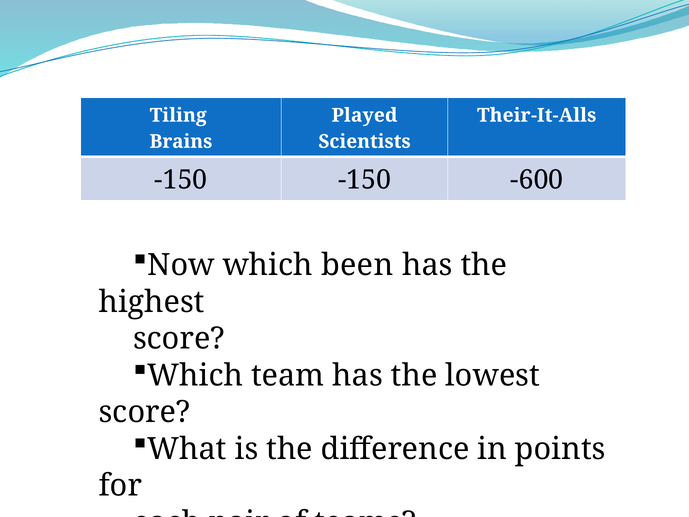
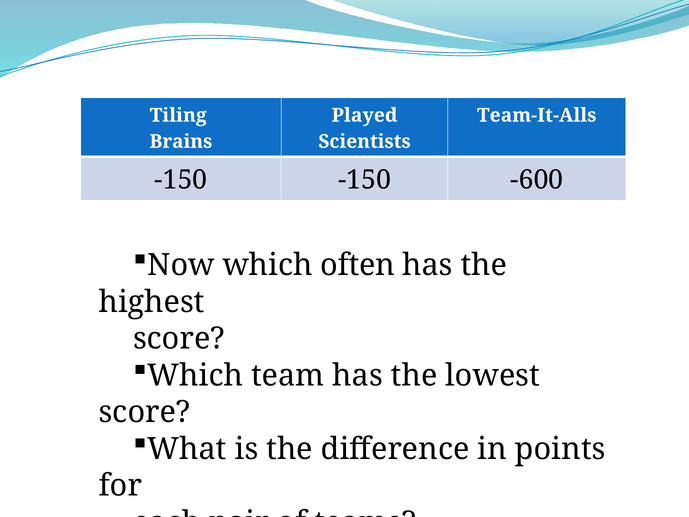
Their-It-Alls: Their-It-Alls -> Team-It-Alls (537, 115)
been: been -> often (358, 265)
